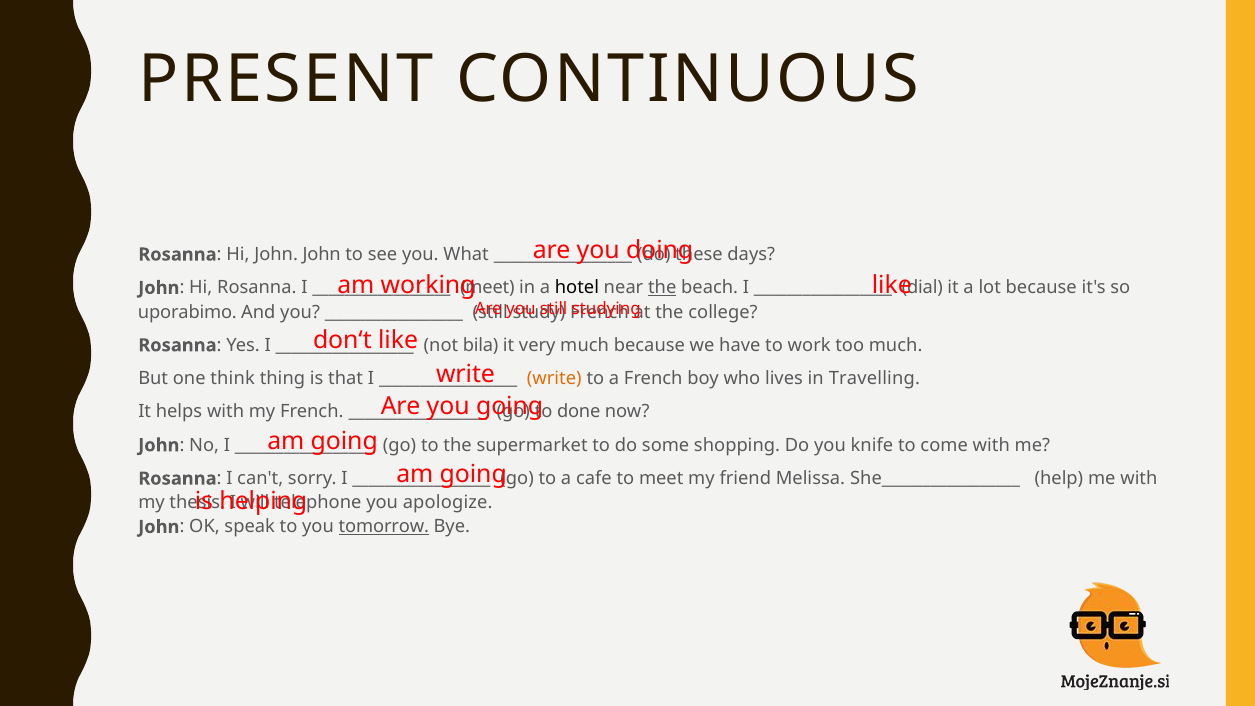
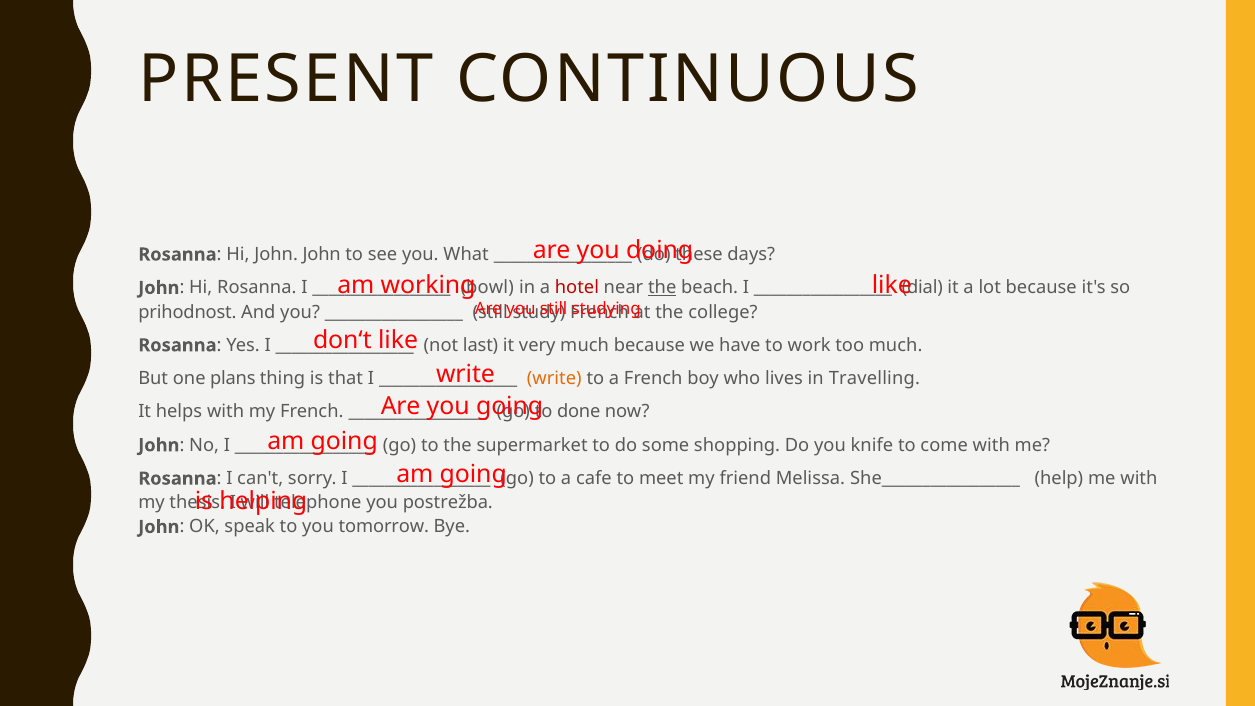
meet: meet -> bowl (487, 288)
hotel colour: black -> red (577, 288)
uporabimo: uporabimo -> prihodnost (187, 312)
bila: bila -> last (481, 345)
think: think -> plans (233, 379)
apologize: apologize -> postrežba (448, 503)
tomorrow underline: present -> none (384, 527)
